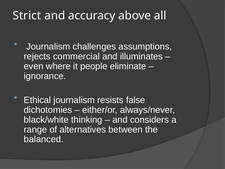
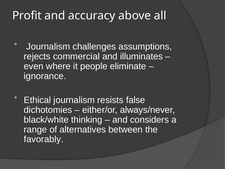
Strict: Strict -> Profit (27, 16)
balanced: balanced -> favorably (44, 139)
